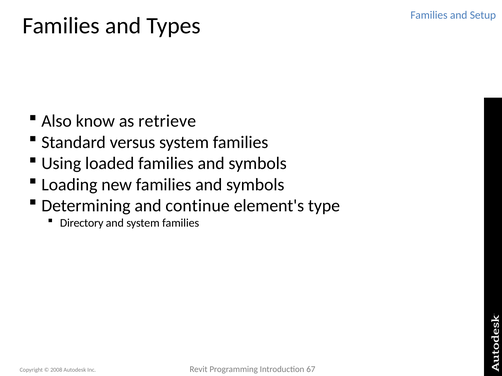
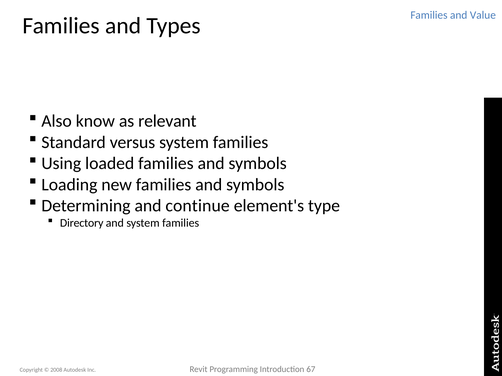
Setup: Setup -> Value (483, 15)
retrieve: retrieve -> relevant (167, 121)
